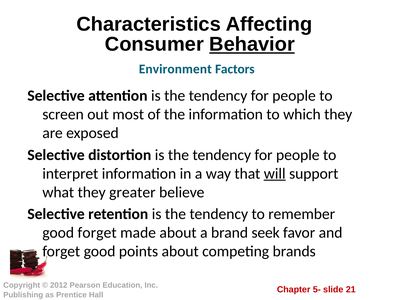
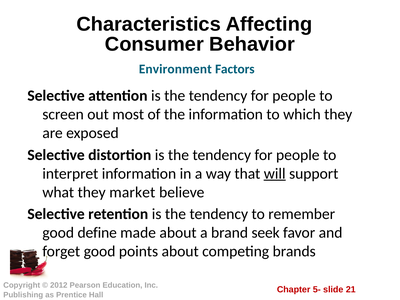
Behavior underline: present -> none (252, 44)
greater: greater -> market (132, 192)
good forget: forget -> define (97, 233)
